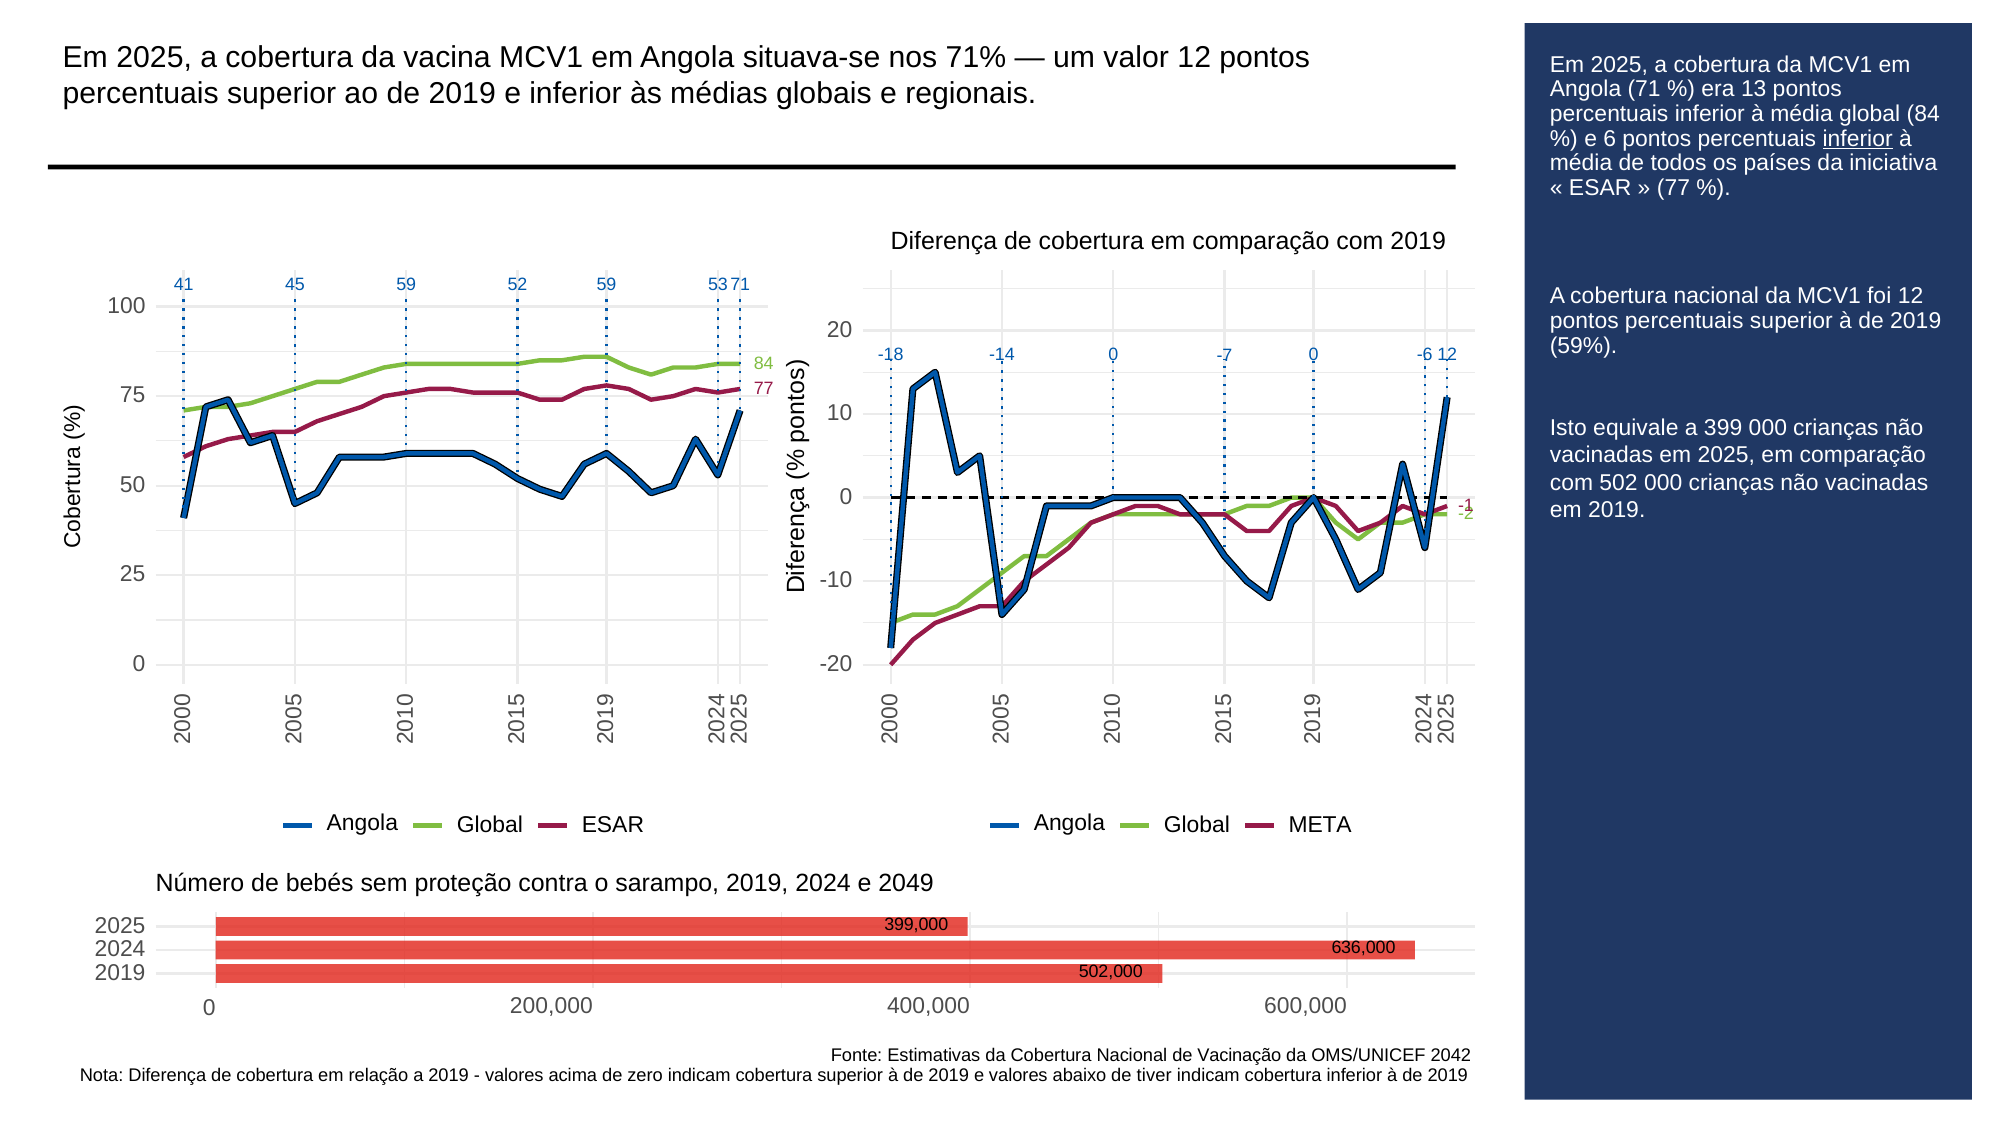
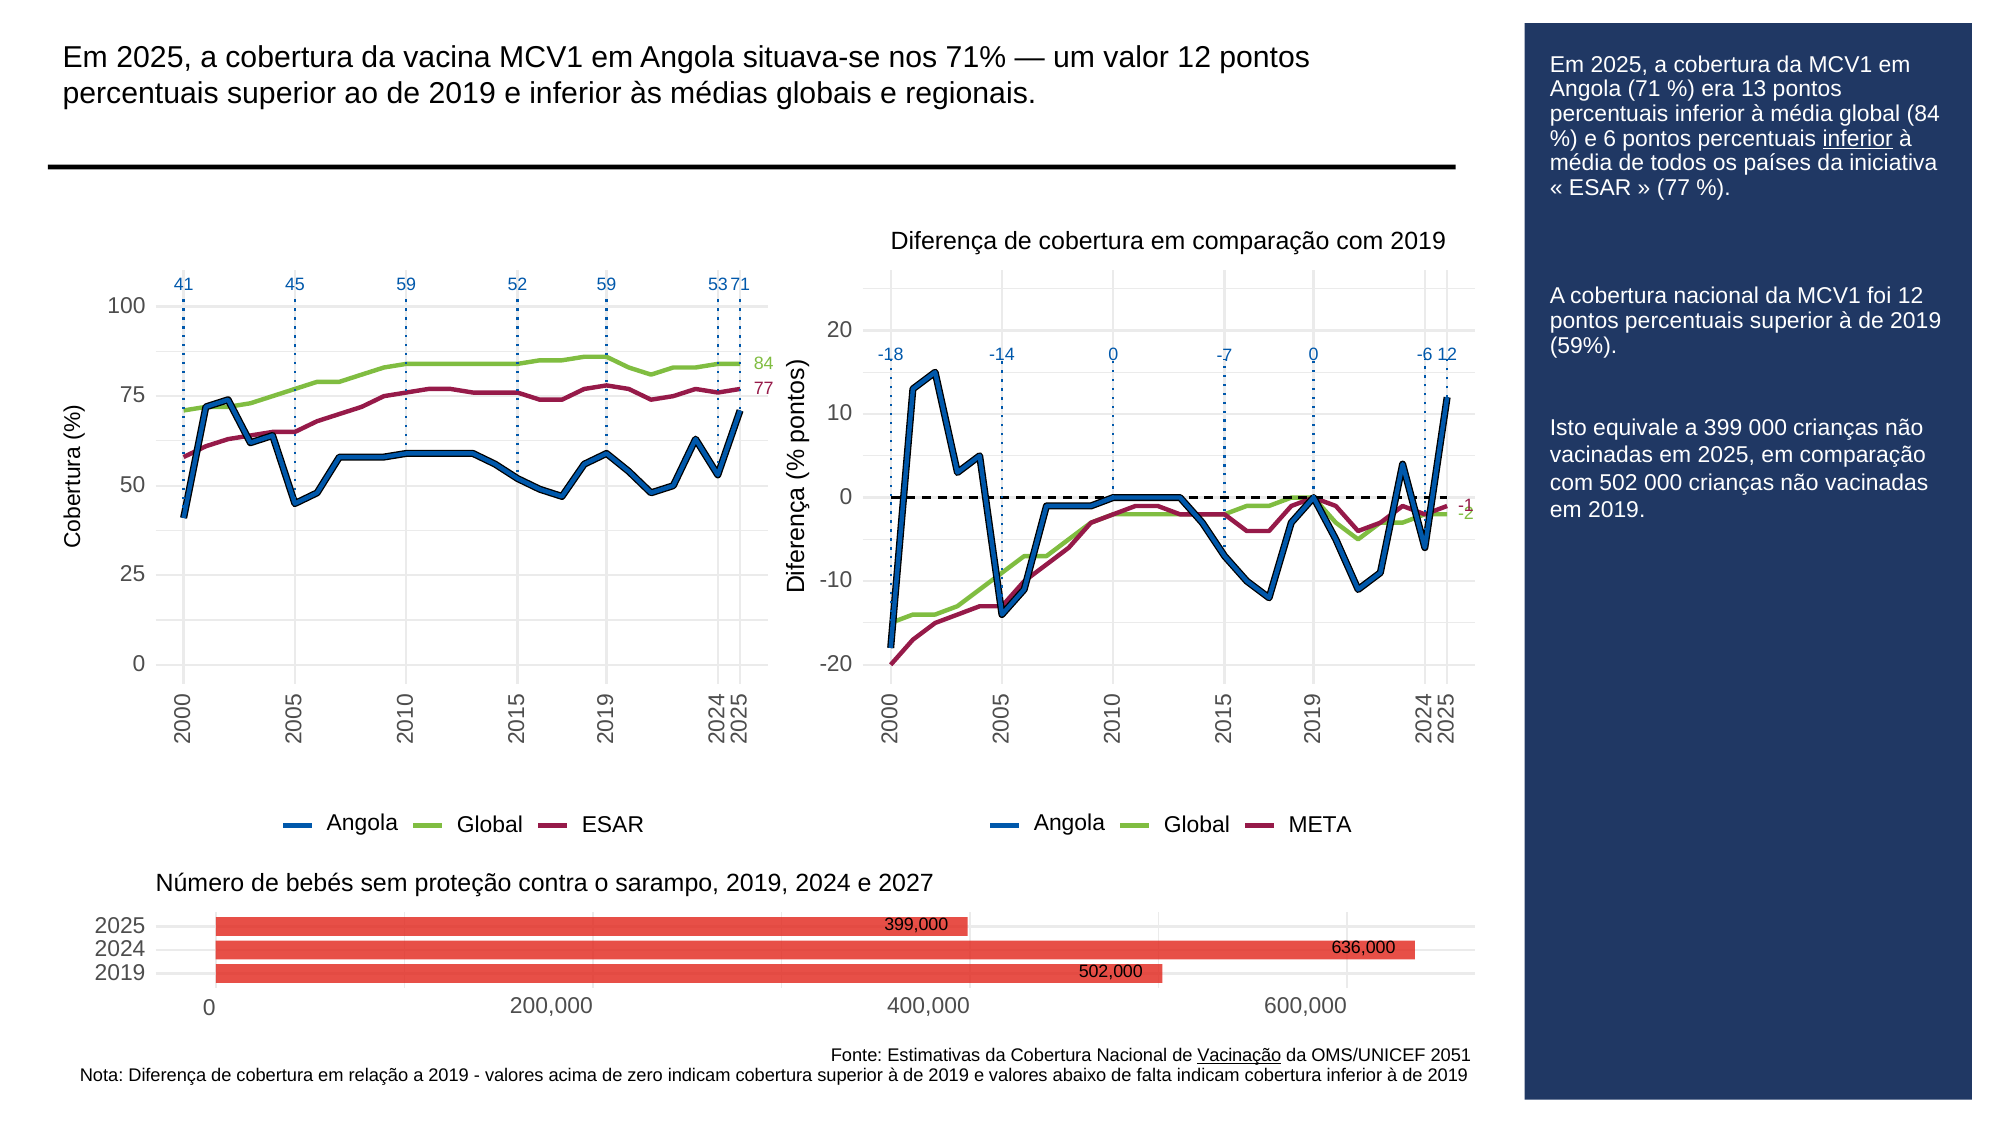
2049: 2049 -> 2027 (906, 884)
Vacinação underline: none -> present (1239, 1056)
2042: 2042 -> 2051 (1451, 1056)
tiver: tiver -> falta (1154, 1076)
